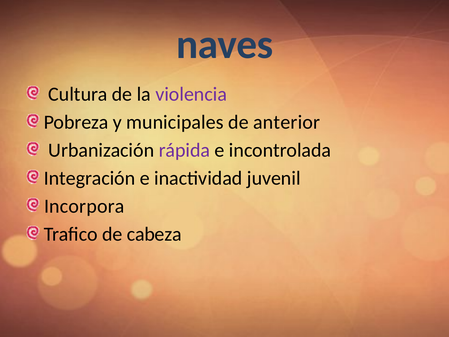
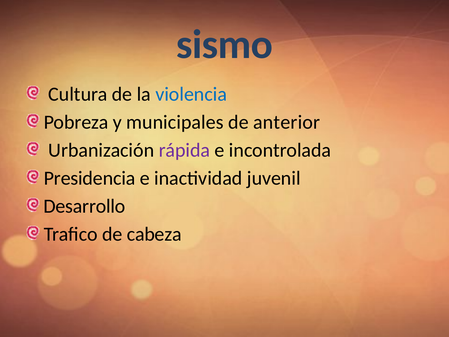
naves: naves -> sismo (225, 44)
violencia colour: purple -> blue (191, 94)
Integración: Integración -> Presidencia (90, 178)
Incorpora: Incorpora -> Desarrollo (84, 206)
